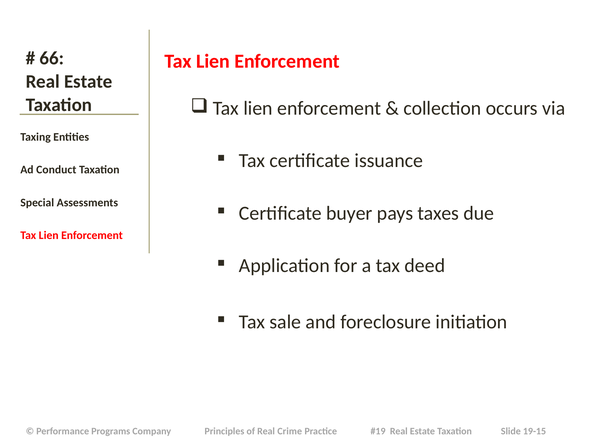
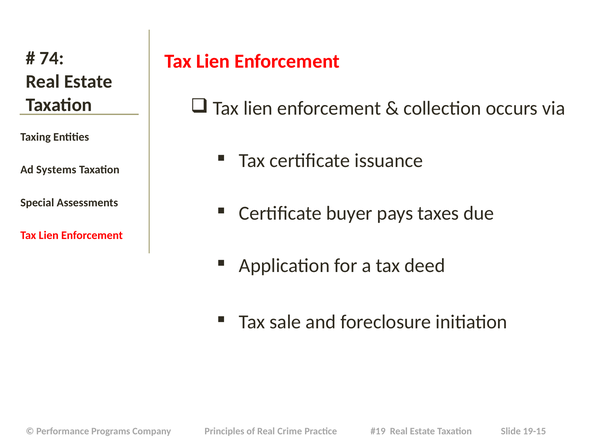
66: 66 -> 74 (52, 58)
Conduct: Conduct -> Systems (56, 169)
